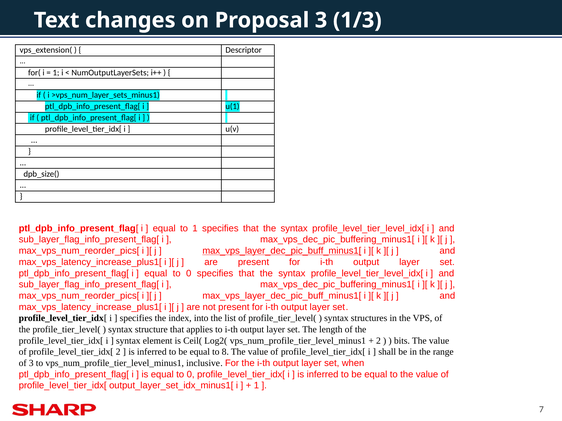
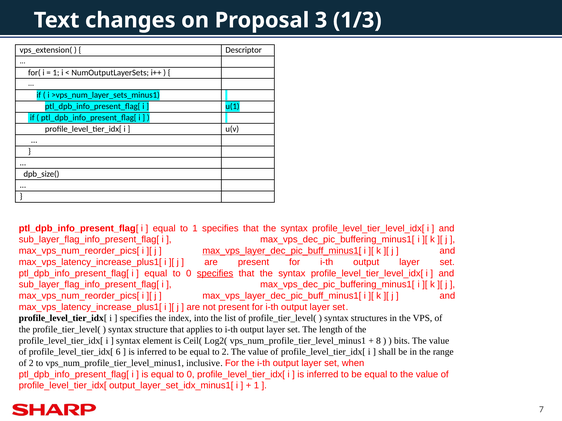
specifies underline: none -> present (215, 274)
2: 2 -> 8 (378, 341)
profile_level_tier_idx[ 2: 2 -> 6 (118, 352)
to 8: 8 -> 2 (225, 352)
of 3: 3 -> 2 (31, 363)
